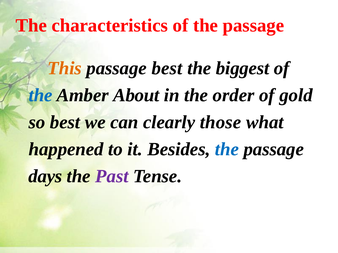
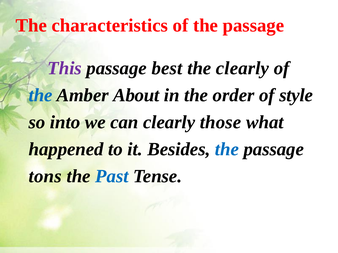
This colour: orange -> purple (65, 68)
the biggest: biggest -> clearly (242, 68)
gold: gold -> style (296, 95)
so best: best -> into (65, 122)
days: days -> tons (45, 177)
Past colour: purple -> blue (112, 177)
